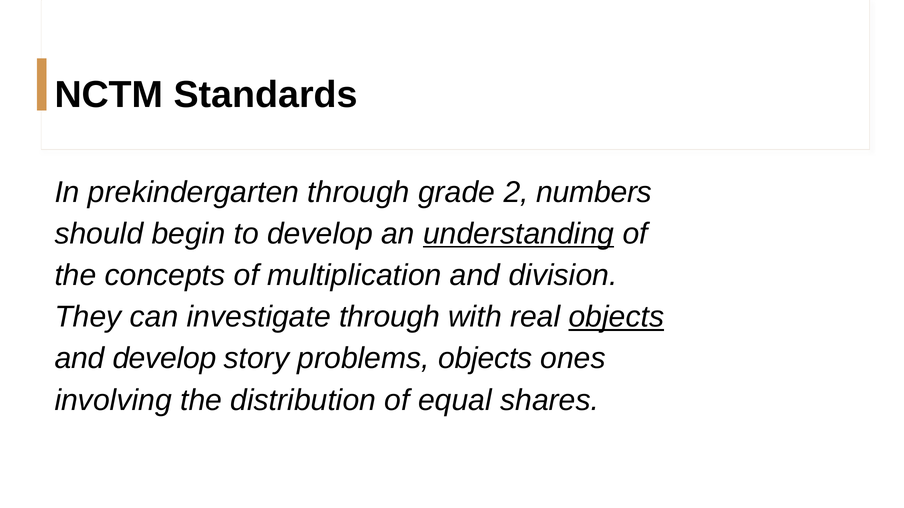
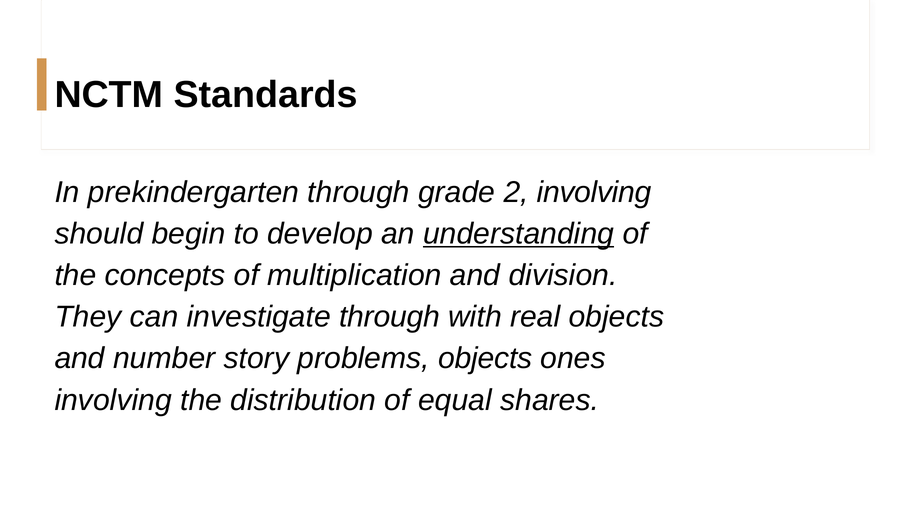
2 numbers: numbers -> involving (594, 193)
objects underline: present -> none (616, 317)
and develop: develop -> number (164, 359)
